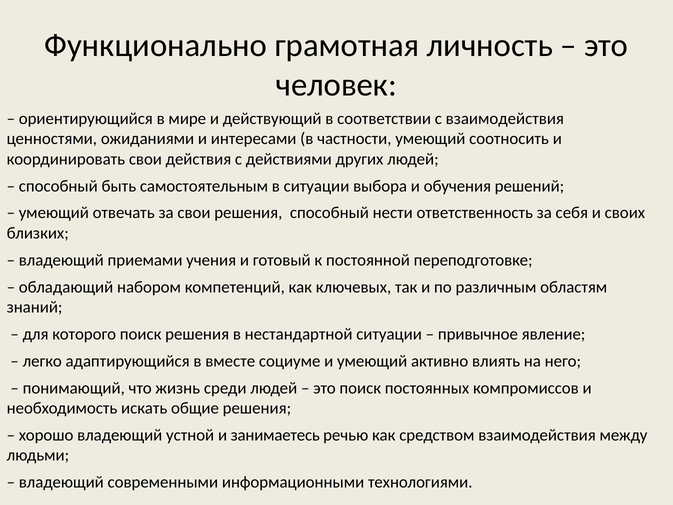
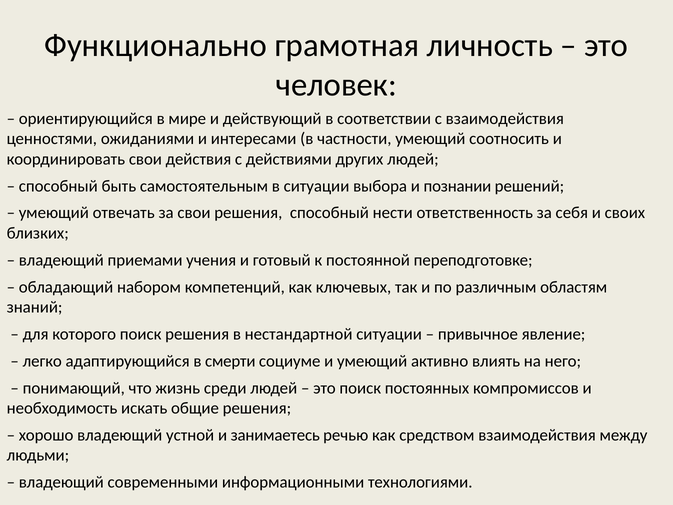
обучения: обучения -> познании (457, 186)
вместе: вместе -> смерти (230, 361)
